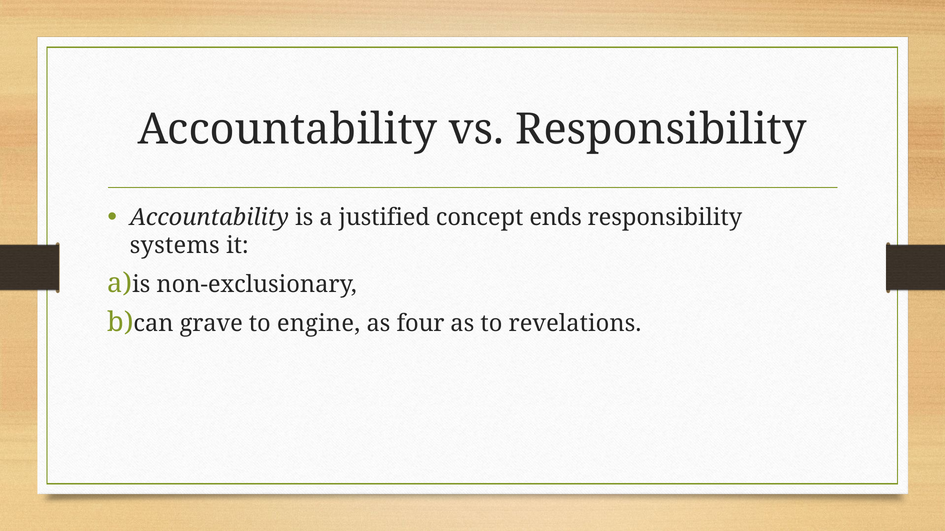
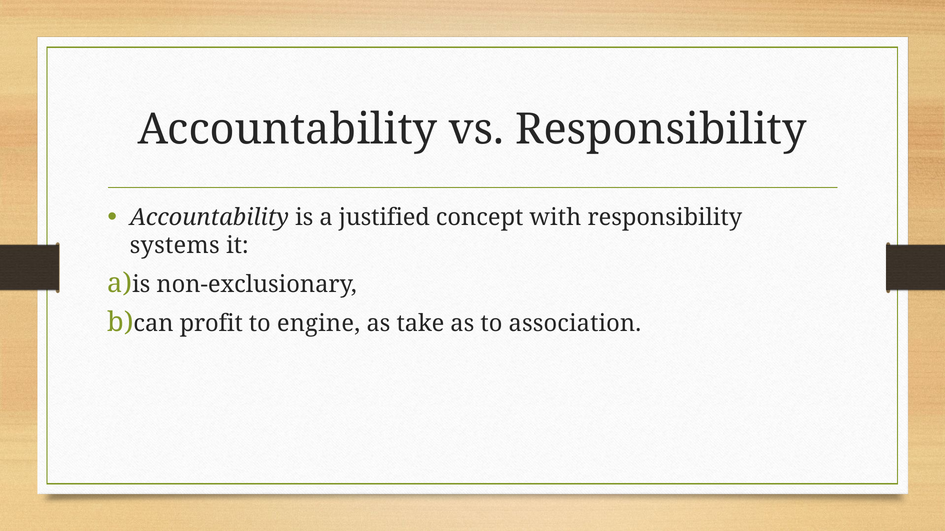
ends: ends -> with (555, 218)
grave: grave -> profit (211, 324)
four: four -> take (420, 324)
revelations: revelations -> association (575, 324)
